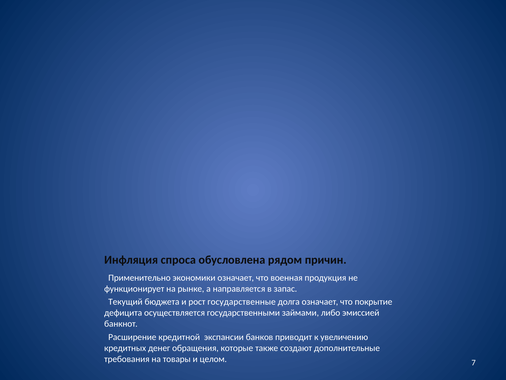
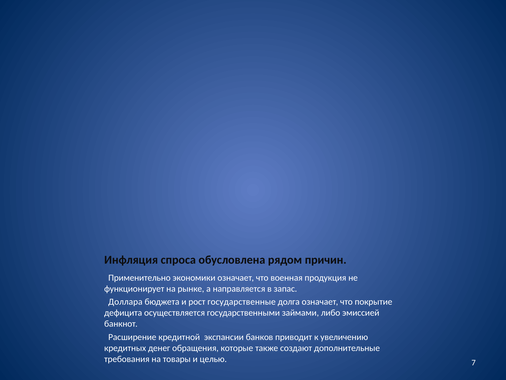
Текущий: Текущий -> Доллара (125, 302)
целом: целом -> целью (213, 359)
